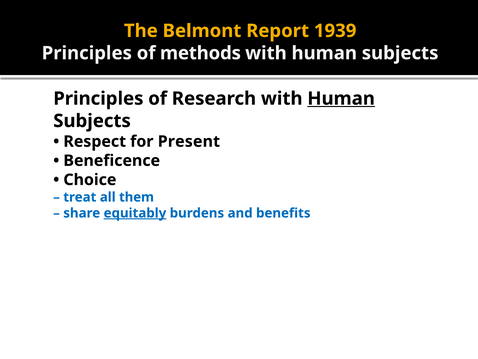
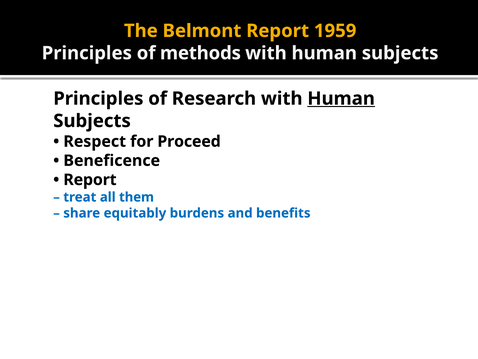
1939: 1939 -> 1959 (335, 31)
Present: Present -> Proceed (189, 141)
Choice: Choice -> Report (90, 180)
equitably underline: present -> none (135, 213)
